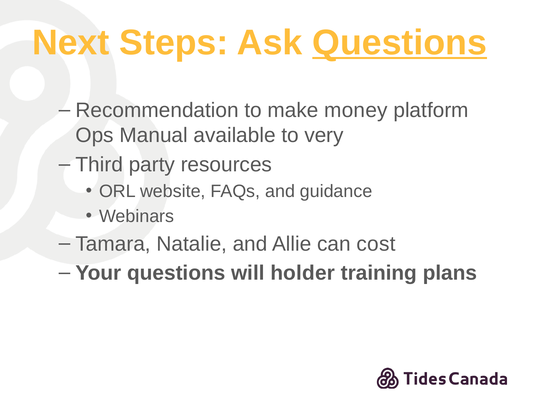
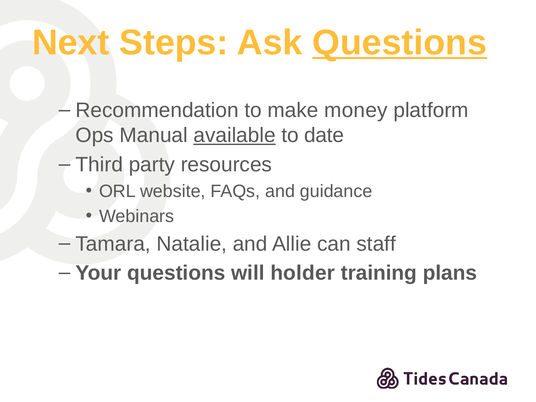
available underline: none -> present (235, 135)
very: very -> date (324, 135)
cost: cost -> staff (376, 244)
